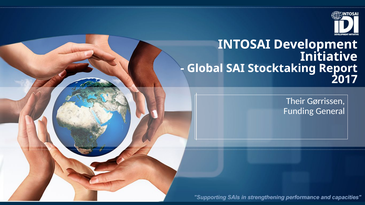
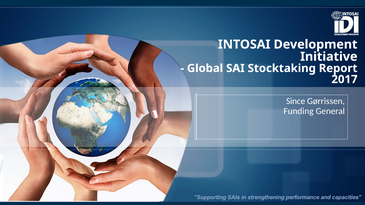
Their: Their -> Since (296, 101)
